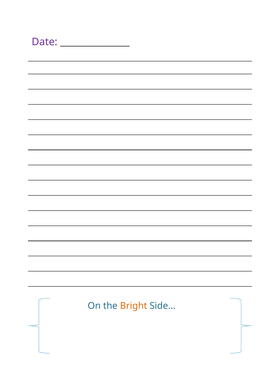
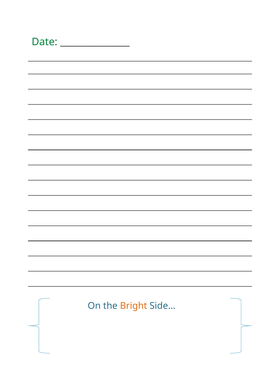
Date colour: purple -> green (45, 42)
